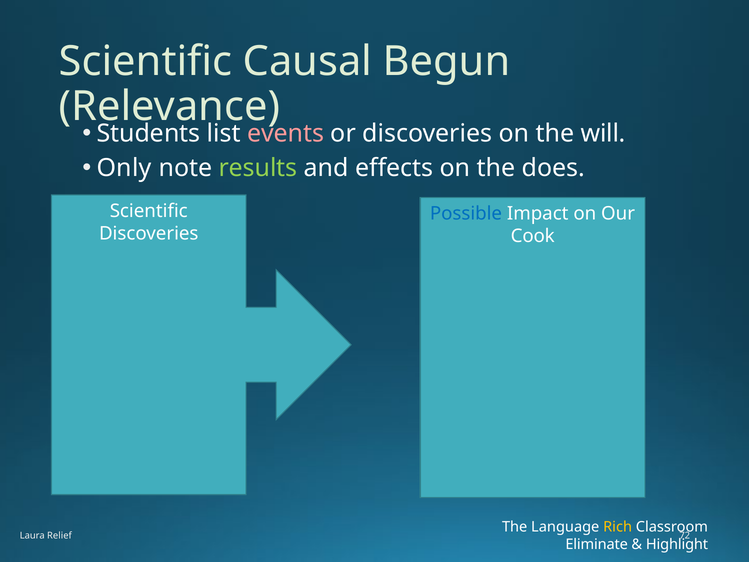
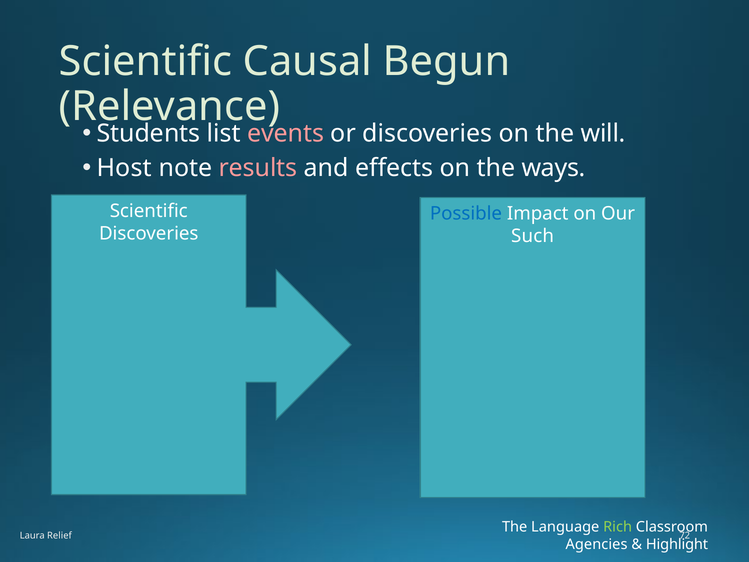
Only: Only -> Host (124, 168)
results colour: light green -> pink (258, 168)
does: does -> ways (554, 168)
Cook: Cook -> Such (533, 236)
Rich colour: yellow -> light green (618, 527)
Eliminate: Eliminate -> Agencies (597, 544)
